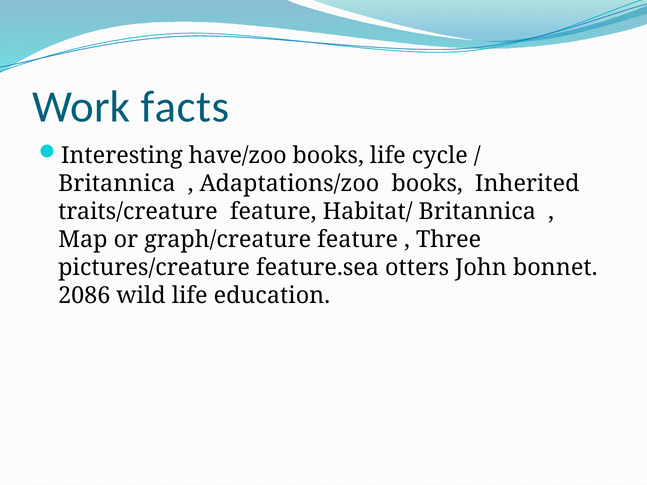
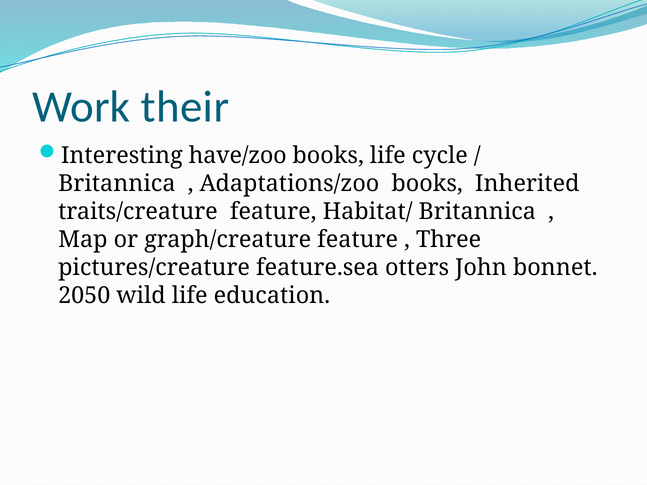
facts: facts -> their (185, 107)
2086: 2086 -> 2050 (84, 296)
